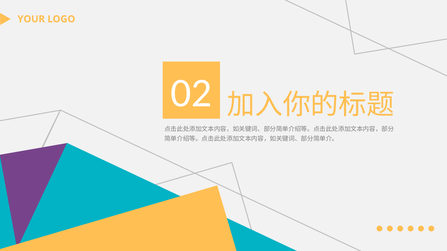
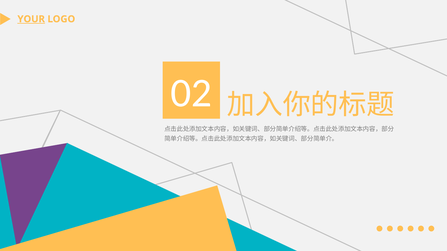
YOUR underline: none -> present (31, 19)
